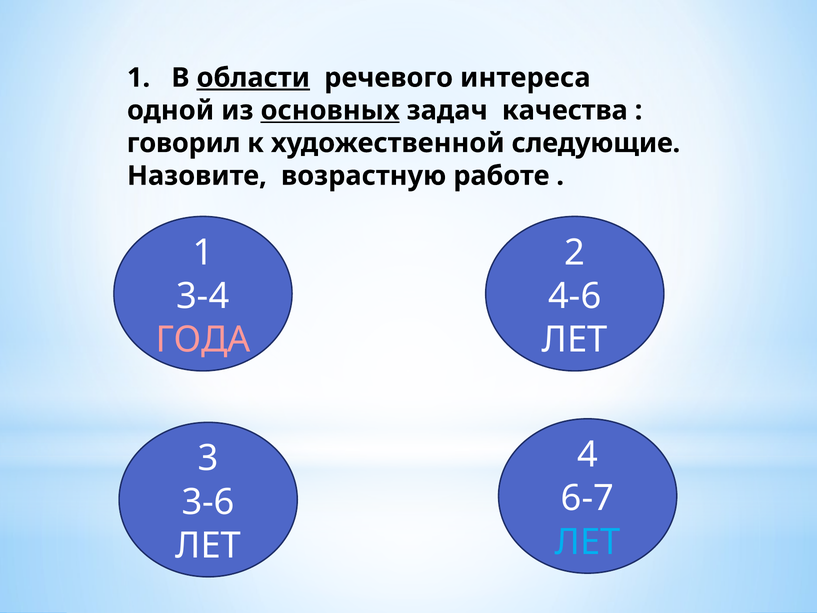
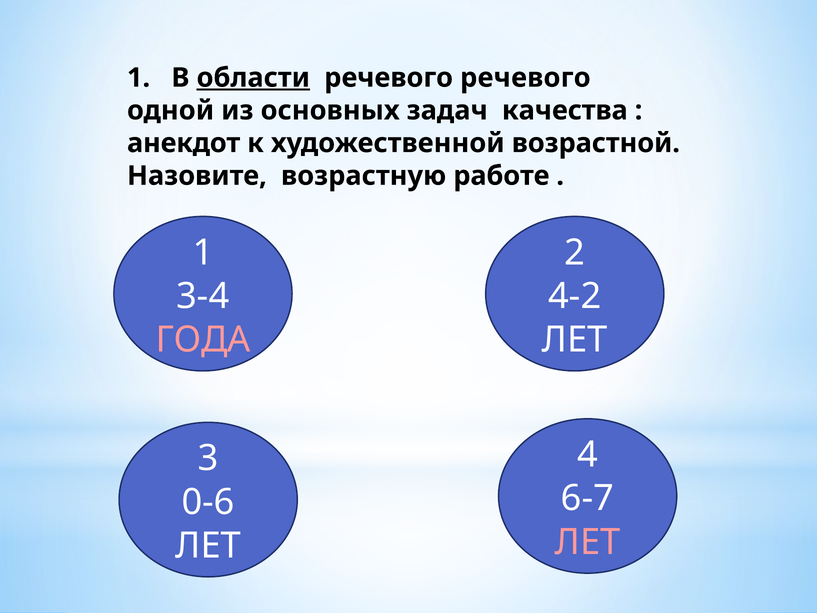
речевого интереса: интереса -> речевого (525, 78)
основных underline: present -> none (330, 110)
говорил: говорил -> анекдот (184, 143)
следующие: следующие -> возрастной (596, 143)
4-6: 4-6 -> 4-2 (575, 296)
3-6: 3-6 -> 0-6 (208, 502)
ЛЕТ colour: light blue -> pink (588, 542)
